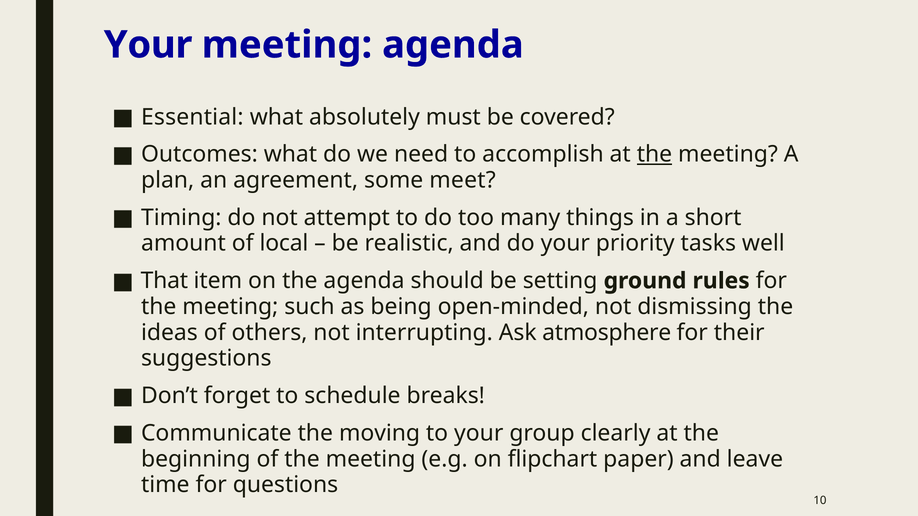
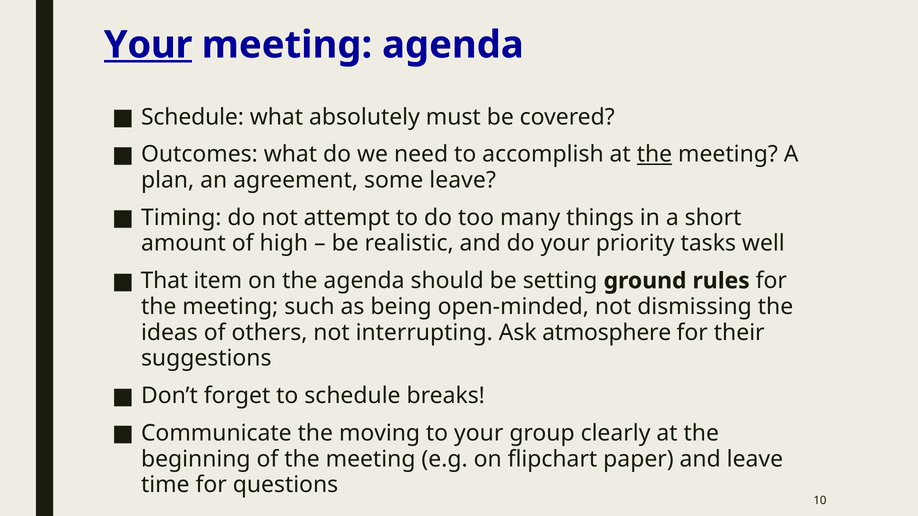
Your underline: none -> present (148, 45)
Essential: Essential -> Schedule (192, 117)
some meet: meet -> leave (463, 180)
local: local -> high (284, 244)
